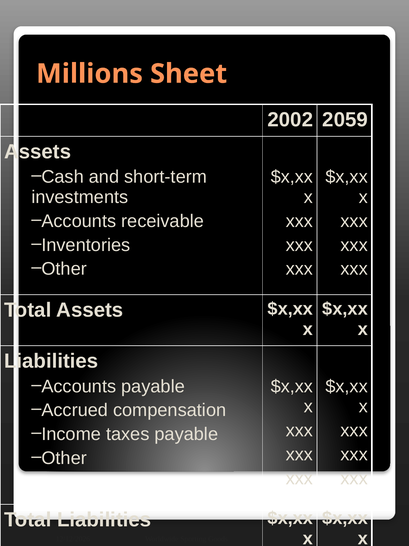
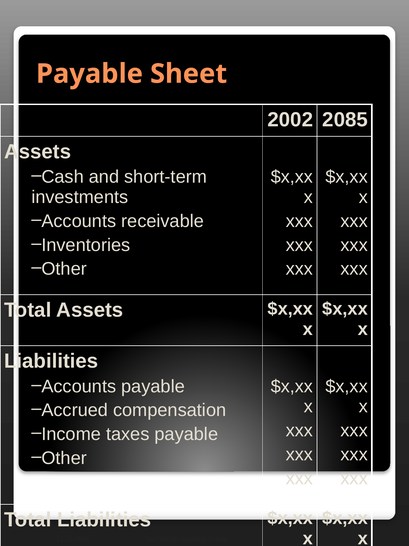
Millions: Millions -> Payable (89, 74)
2059: 2059 -> 2085 (345, 120)
